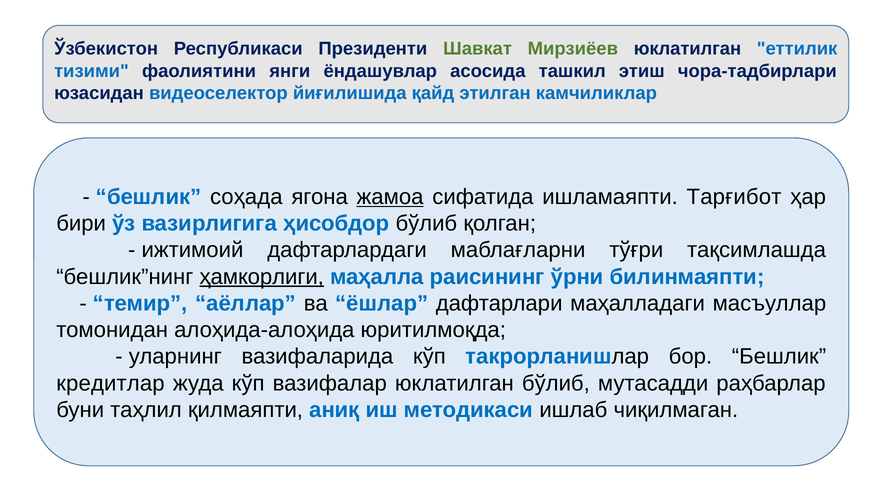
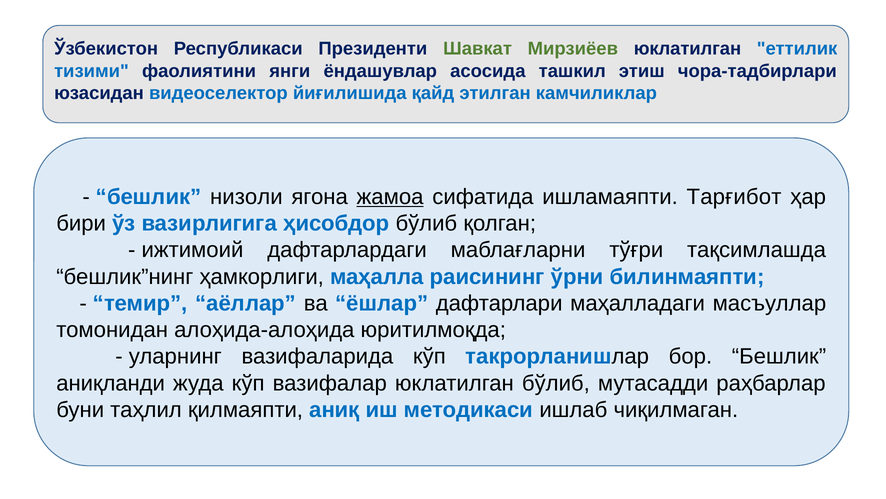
соҳада: соҳада -> низоли (246, 197)
ҳамкорлиги underline: present -> none (262, 276)
кредитлар: кредитлар -> аниқланди (111, 383)
